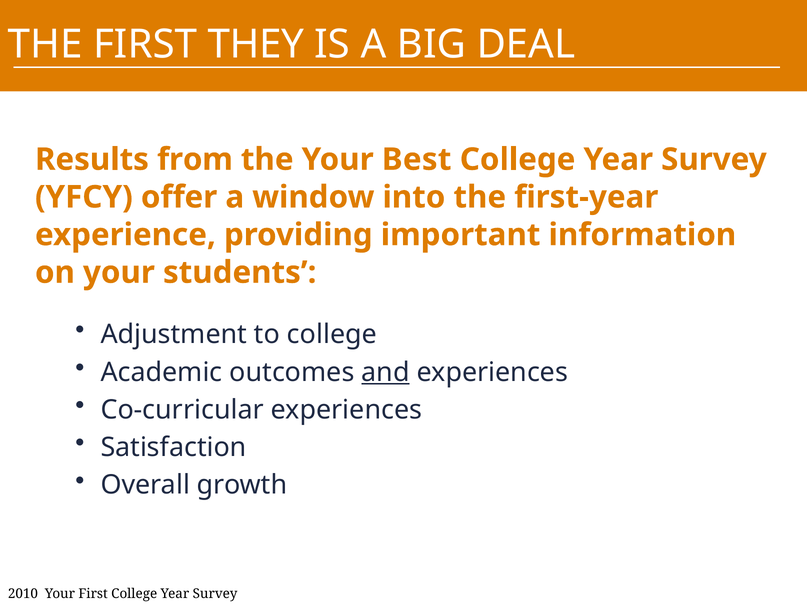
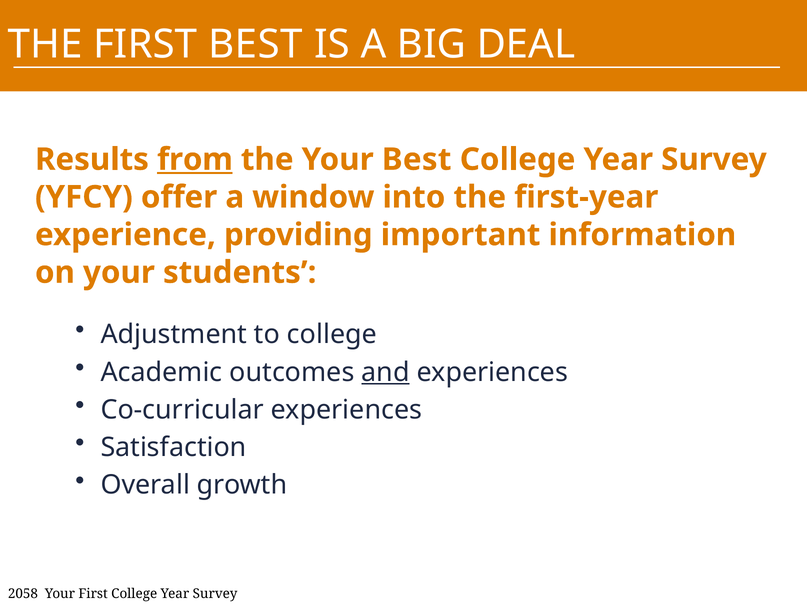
FIRST THEY: THEY -> BEST (256, 44)
from underline: none -> present (195, 160)
2010: 2010 -> 2058 (23, 594)
